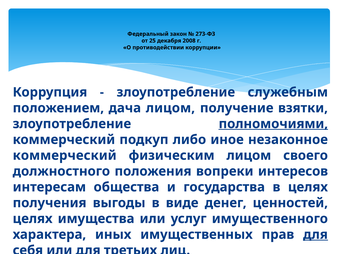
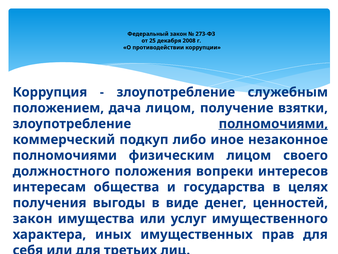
коммерческий: коммерческий -> полномочиями (65, 155)
целях: целях -> закон (33, 218)
для underline: present -> none (315, 234)
